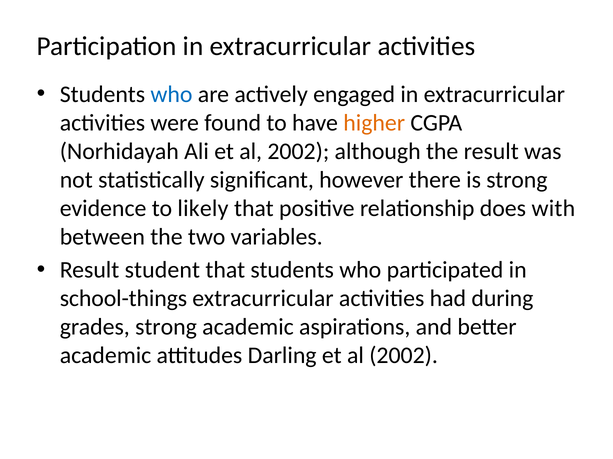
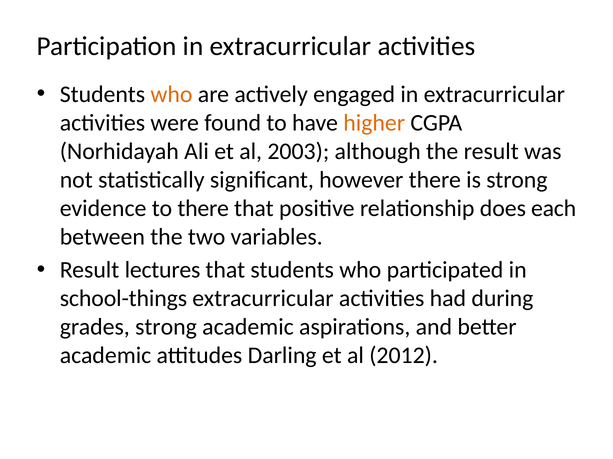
who colour: blue -> orange (171, 94)
Ali et al 2002: 2002 -> 2003 (298, 151)
to likely: likely -> there (203, 209)
with: with -> each (554, 209)
student: student -> lectures (163, 270)
Darling et al 2002: 2002 -> 2012 (404, 356)
